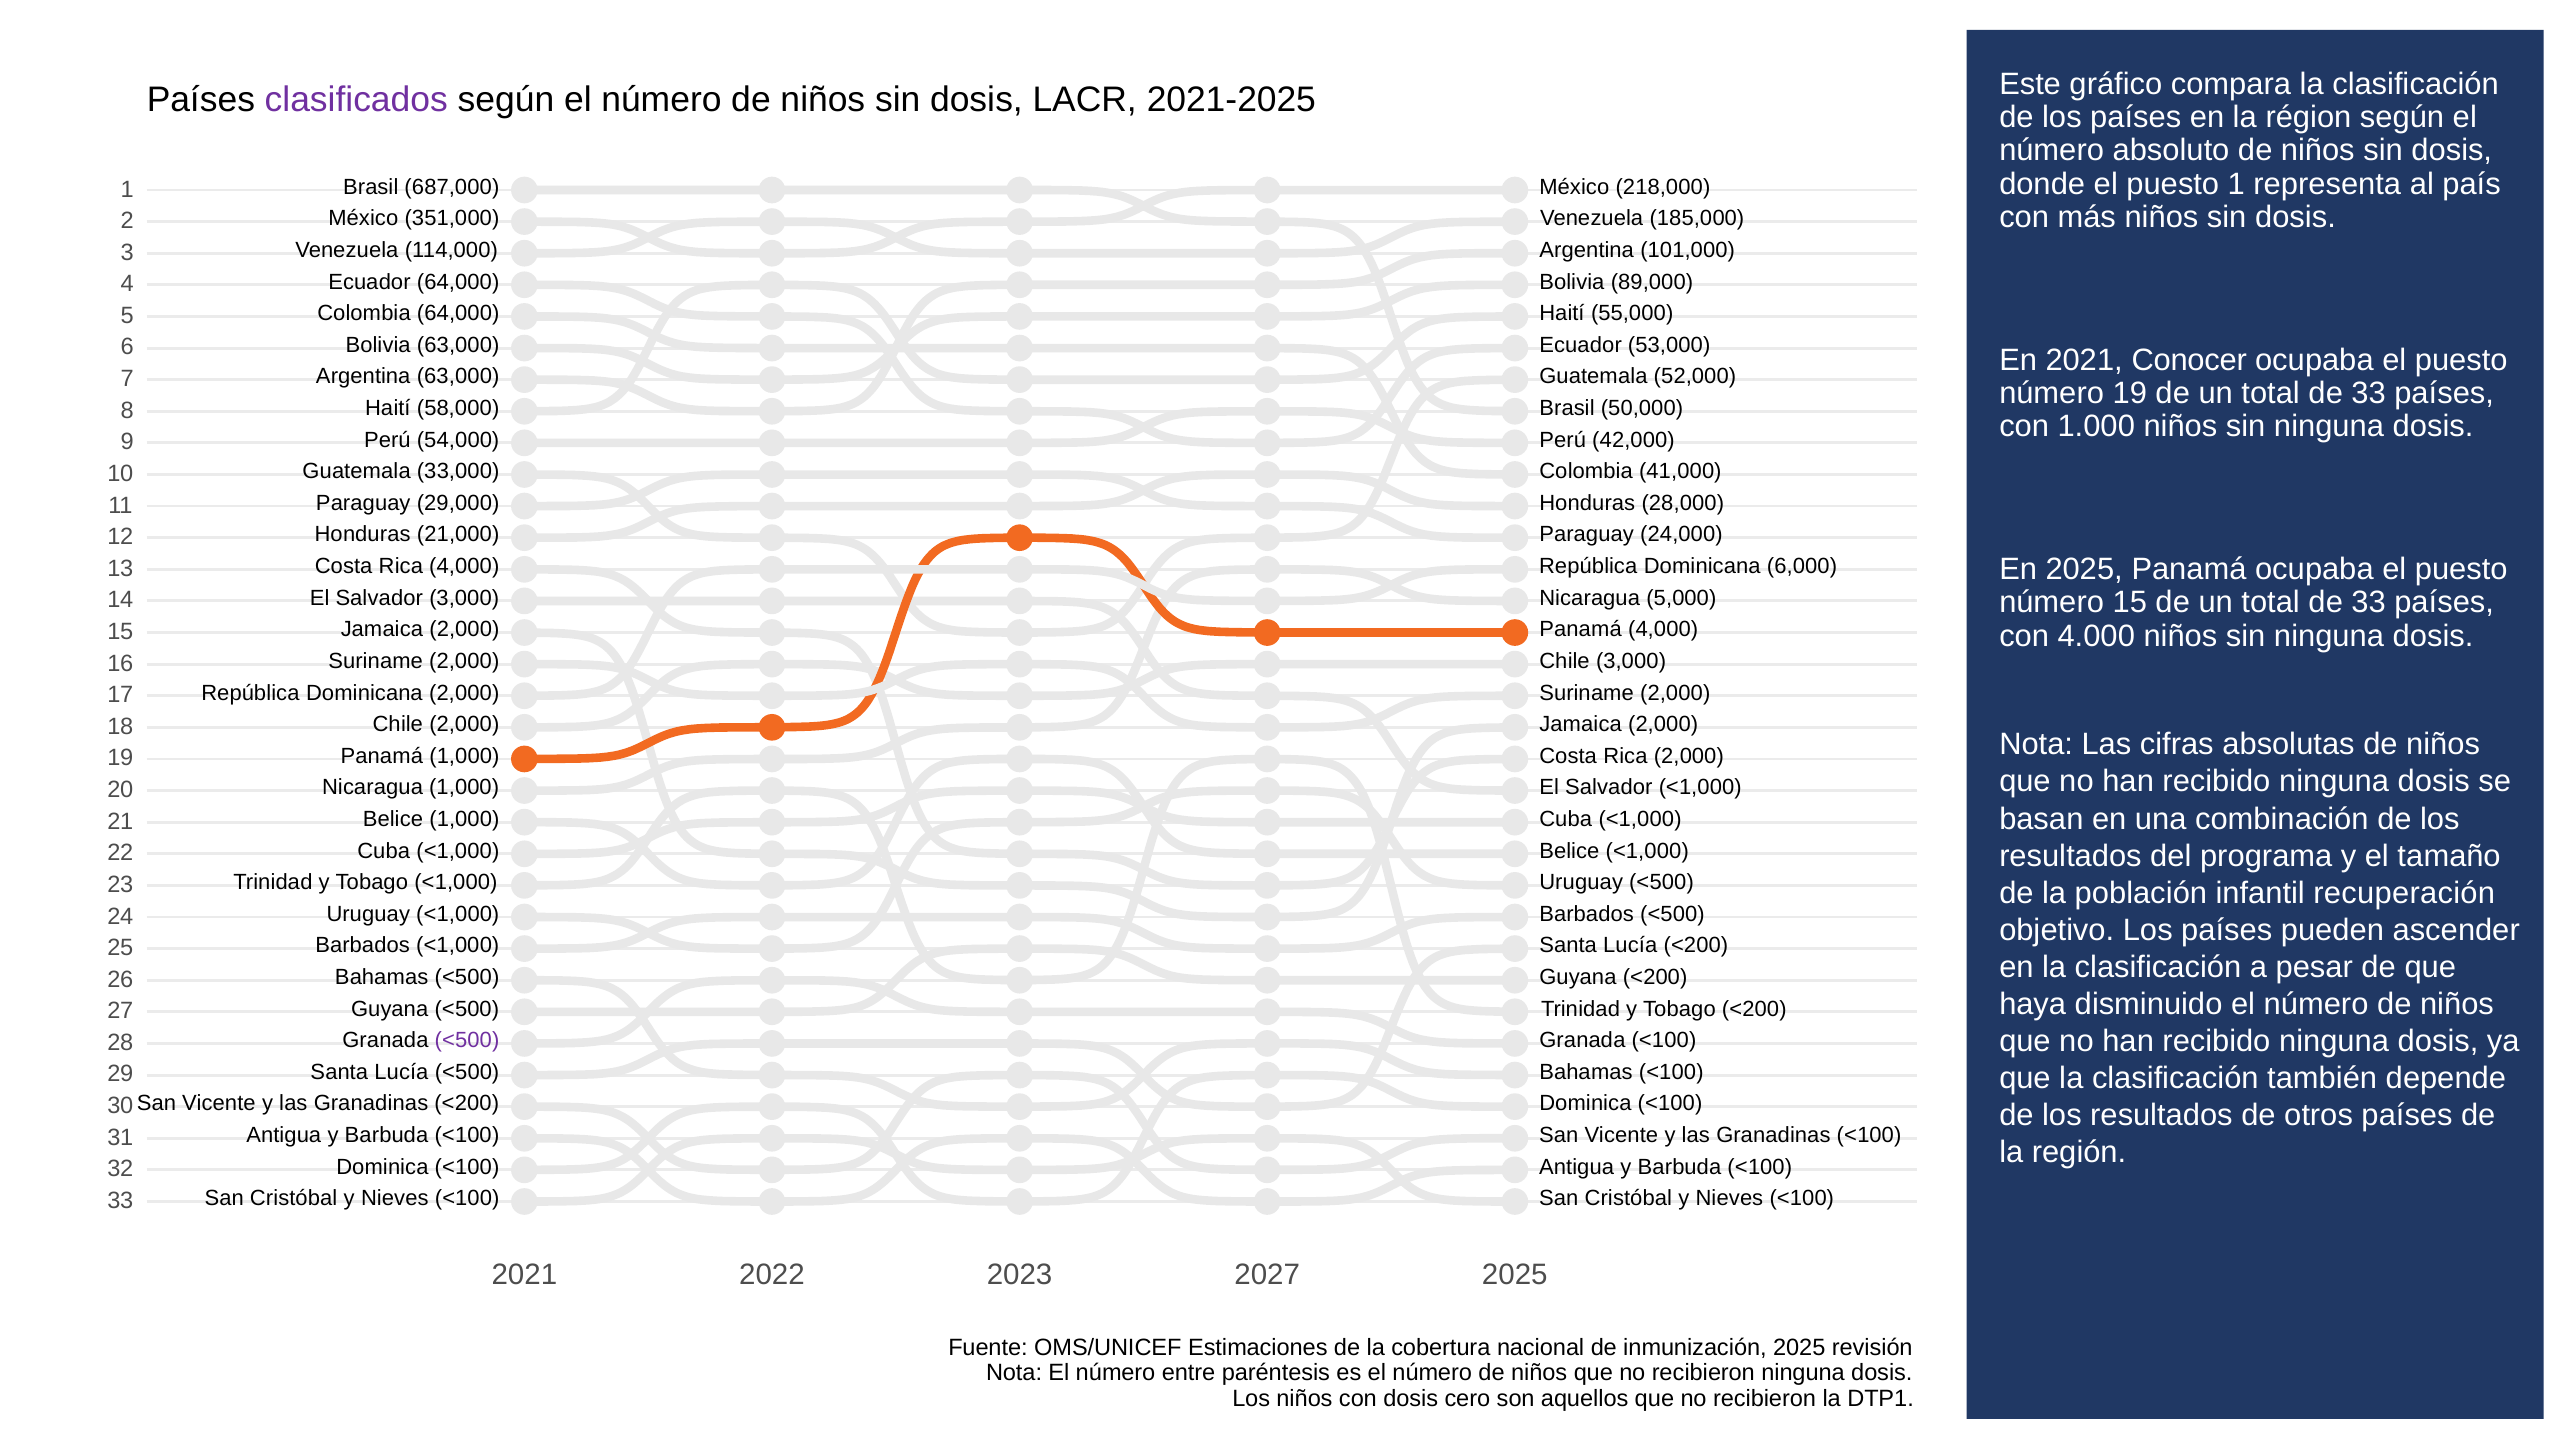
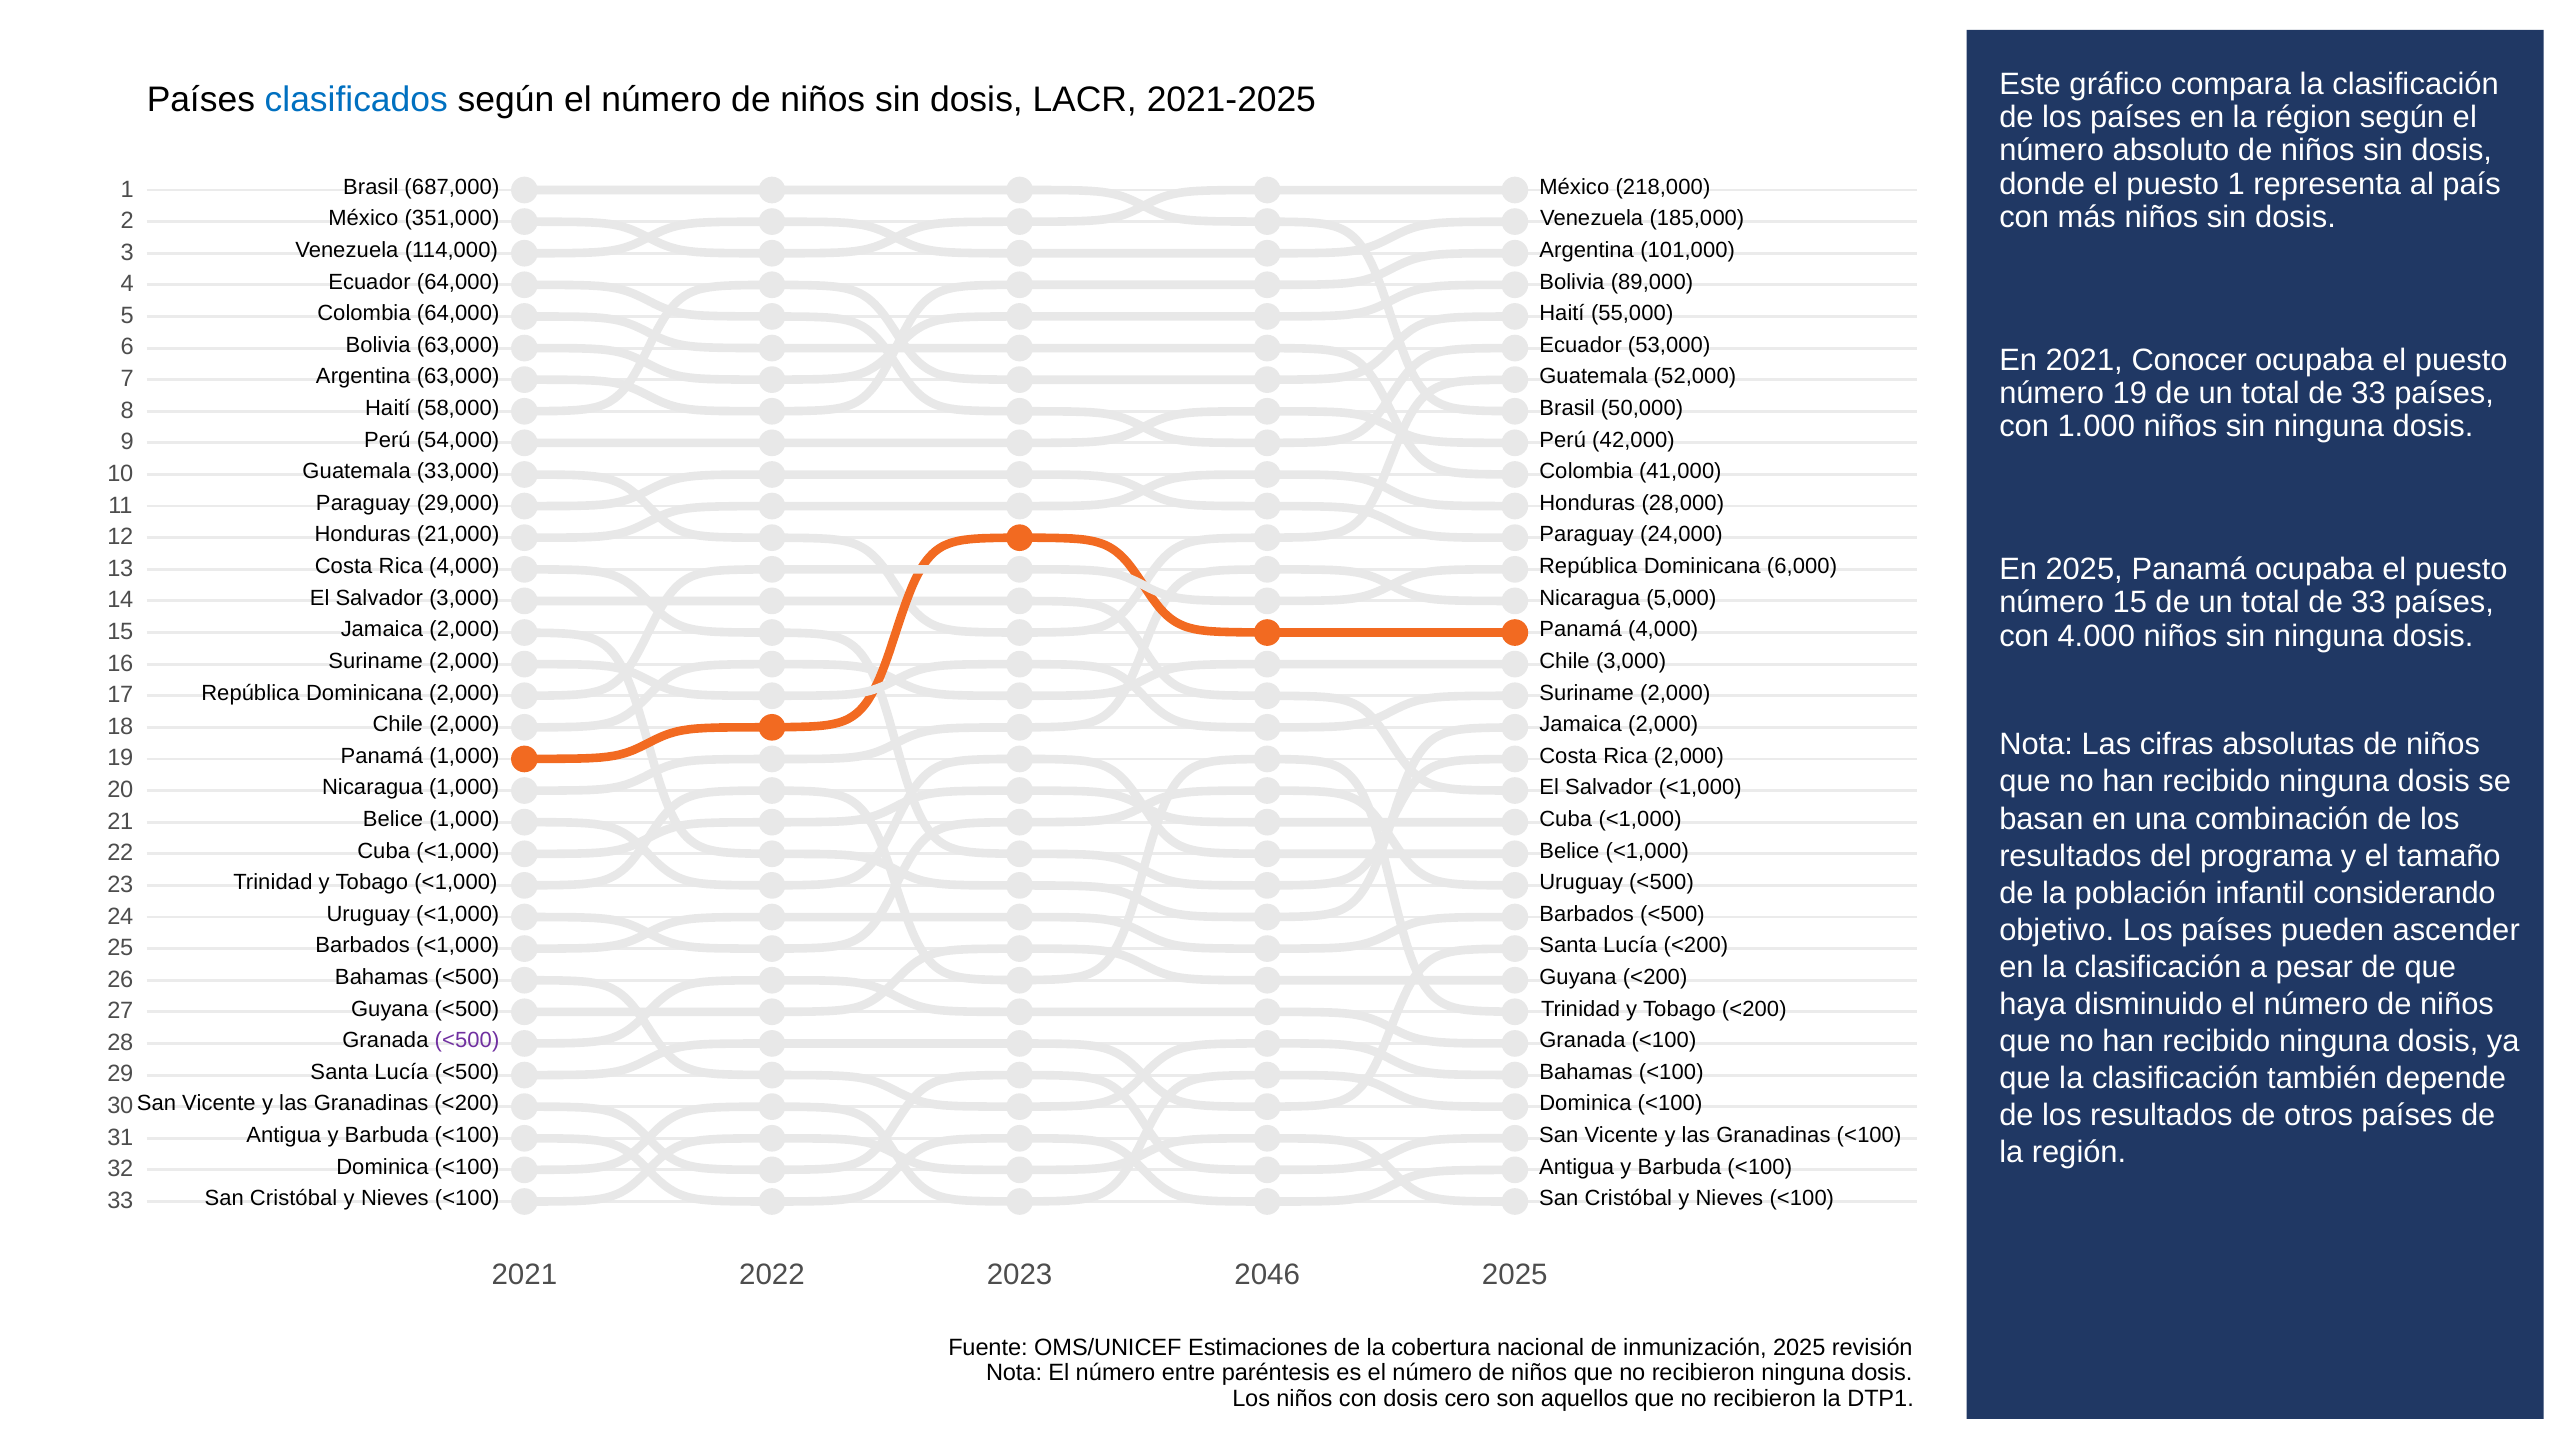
clasificados colour: purple -> blue (356, 100)
recuperación: recuperación -> considerando (2405, 893)
2027: 2027 -> 2046 (1267, 1275)
